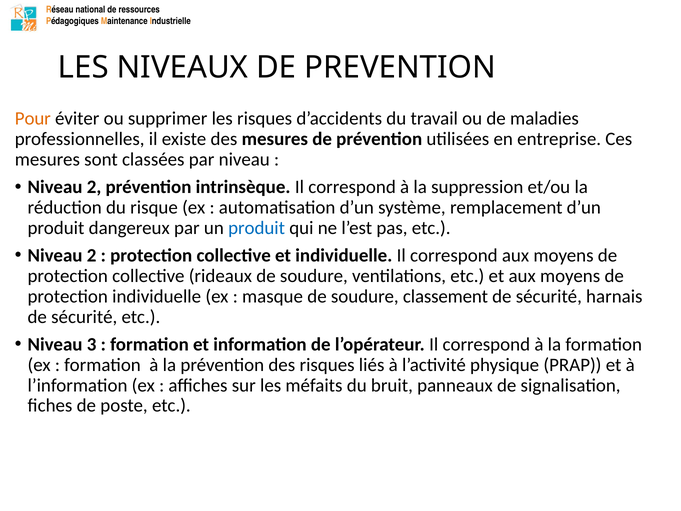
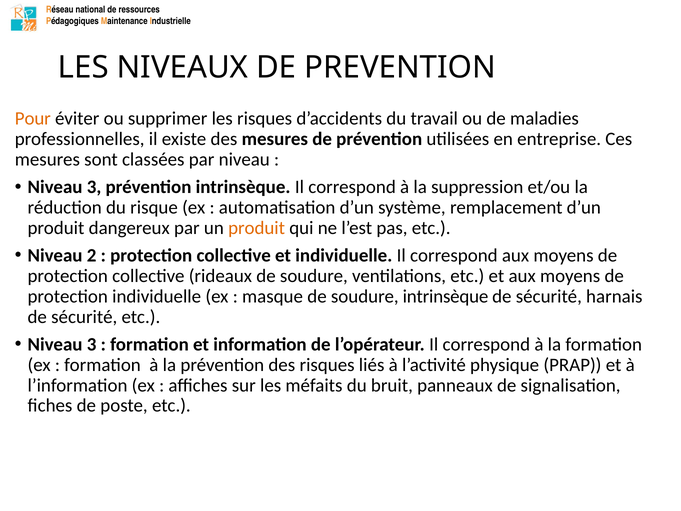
2: 2 -> 3 (94, 187)
produit colour: blue -> orange (257, 228)
soudure classement: classement -> intrinsèque (446, 296)
